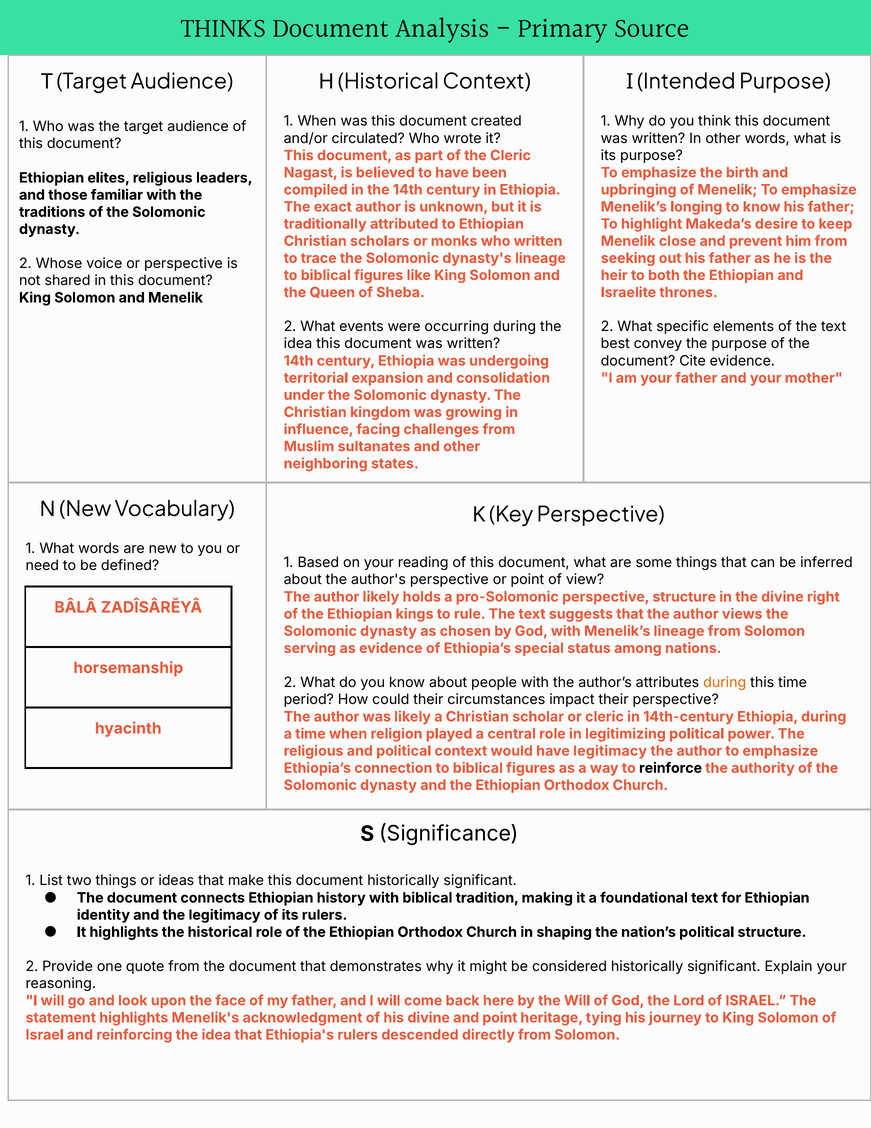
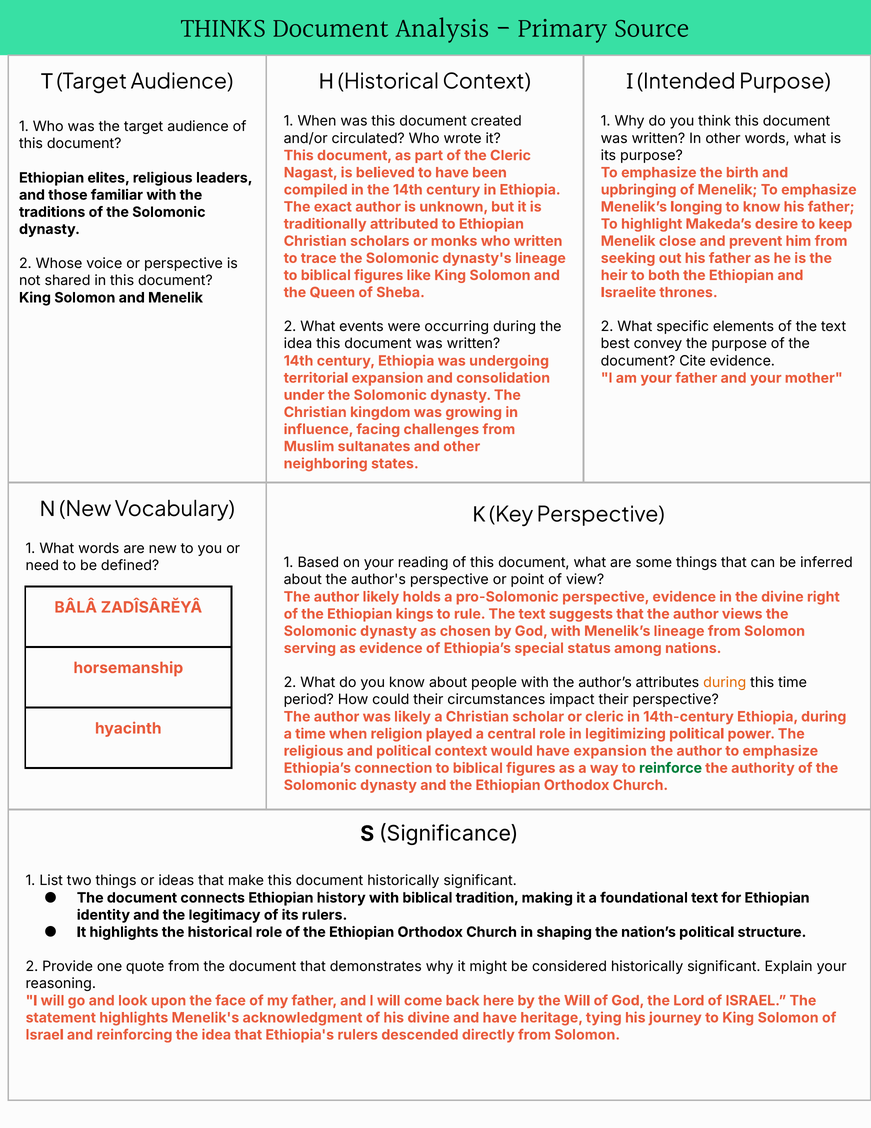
perspective structure: structure -> evidence (684, 596)
have legitimacy: legitimacy -> expansion (610, 750)
reinforce colour: black -> green (671, 768)
and point: point -> have (500, 1017)
